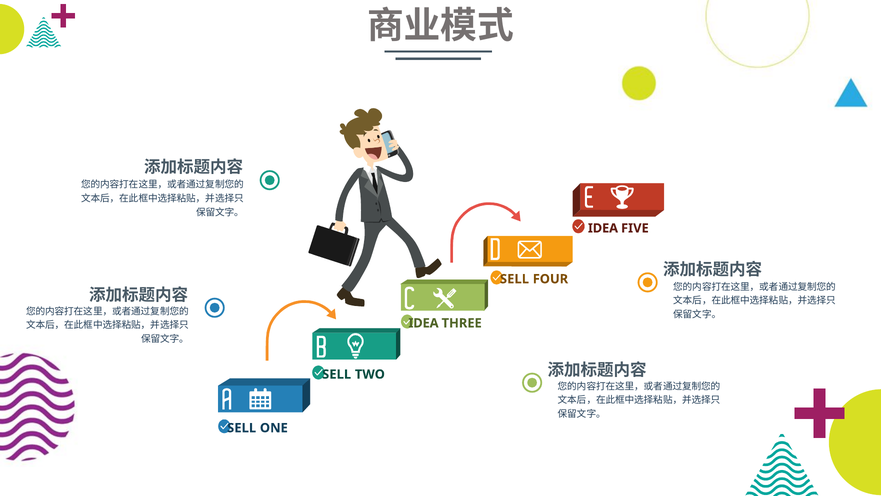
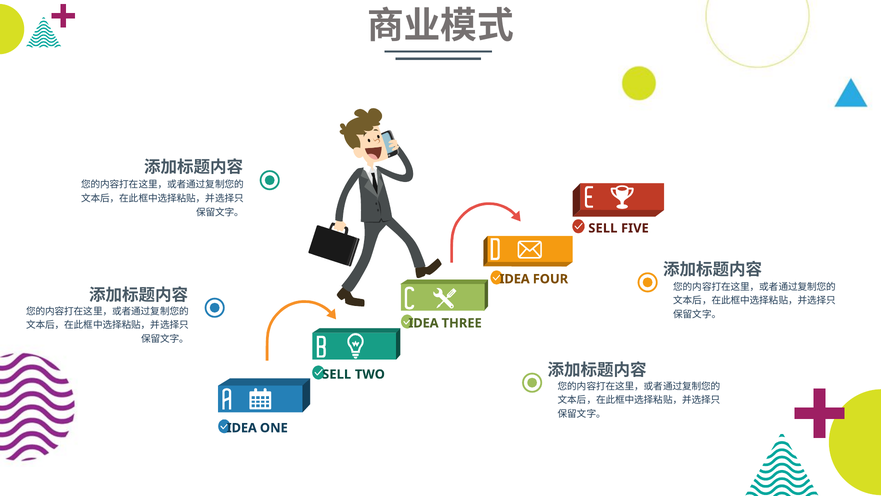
IDEA: IDEA -> SELL (603, 228)
SELL: SELL -> IDEA (515, 279)
SELL: SELL -> IDEA (242, 428)
